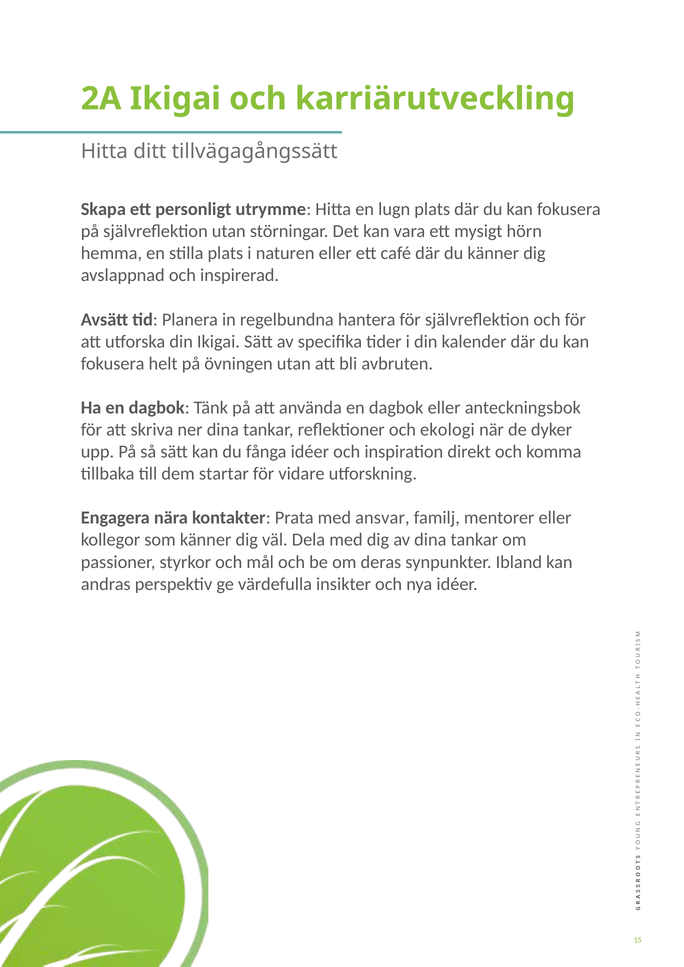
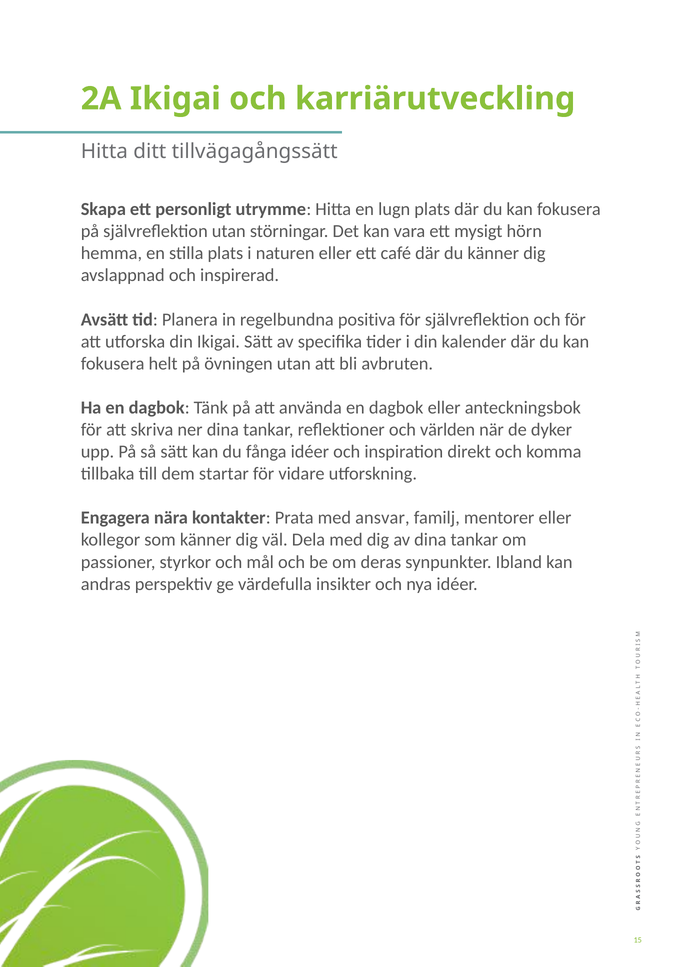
hantera: hantera -> positiva (367, 320)
ekologi: ekologi -> världen (448, 430)
